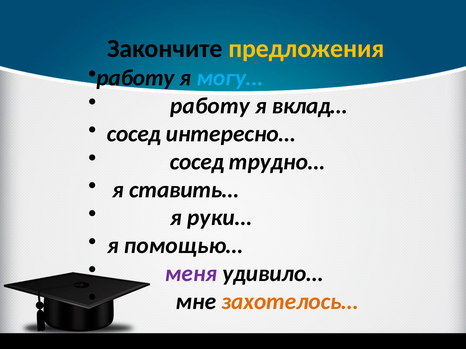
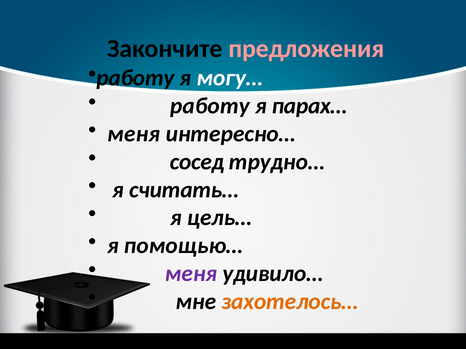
предложения colour: yellow -> pink (306, 49)
могу… colour: light blue -> white (230, 78)
вклад…: вклад… -> парах… (309, 106)
сосед: сосед -> меня (134, 134)
ставить…: ставить… -> считать… (184, 190)
руки…: руки… -> цель… (219, 218)
